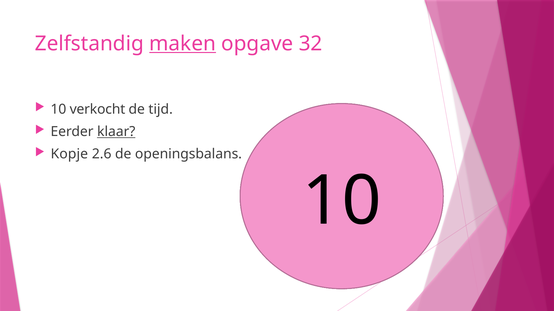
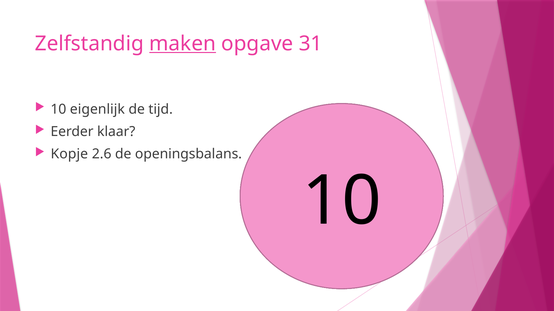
32: 32 -> 31 (311, 44)
verkocht: verkocht -> eigenlijk (97, 110)
klaar underline: present -> none (116, 132)
